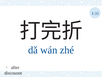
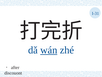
wán underline: none -> present (49, 50)
